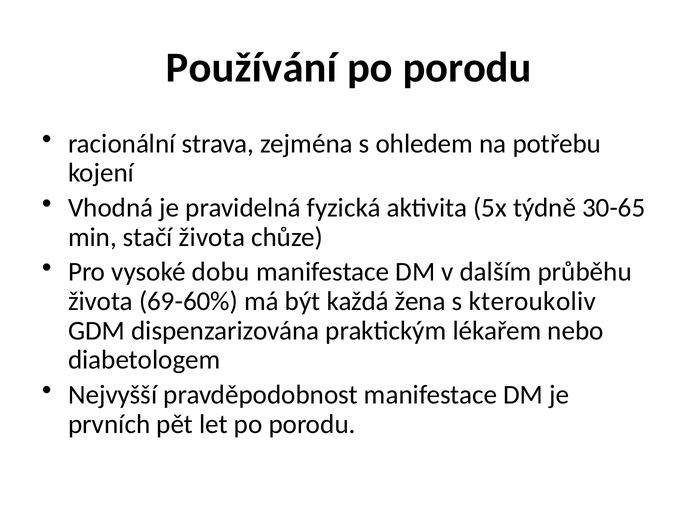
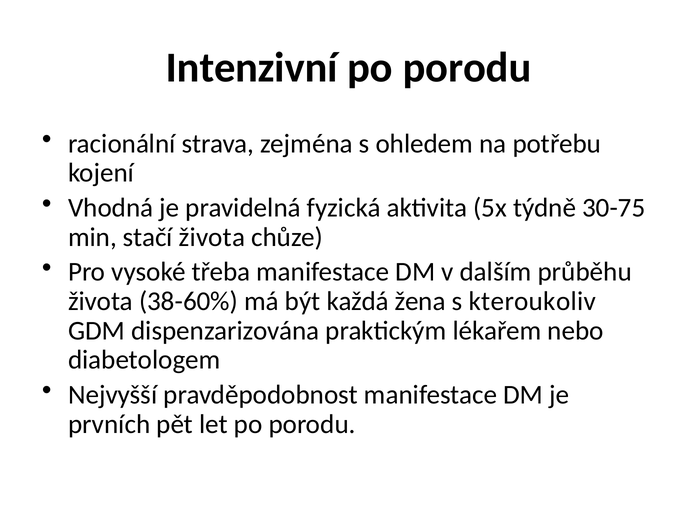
Používání: Používání -> Intenzivní (252, 68)
30-65: 30-65 -> 30-75 (614, 208)
dobu: dobu -> třeba (221, 272)
69-60%: 69-60% -> 38-60% (189, 302)
